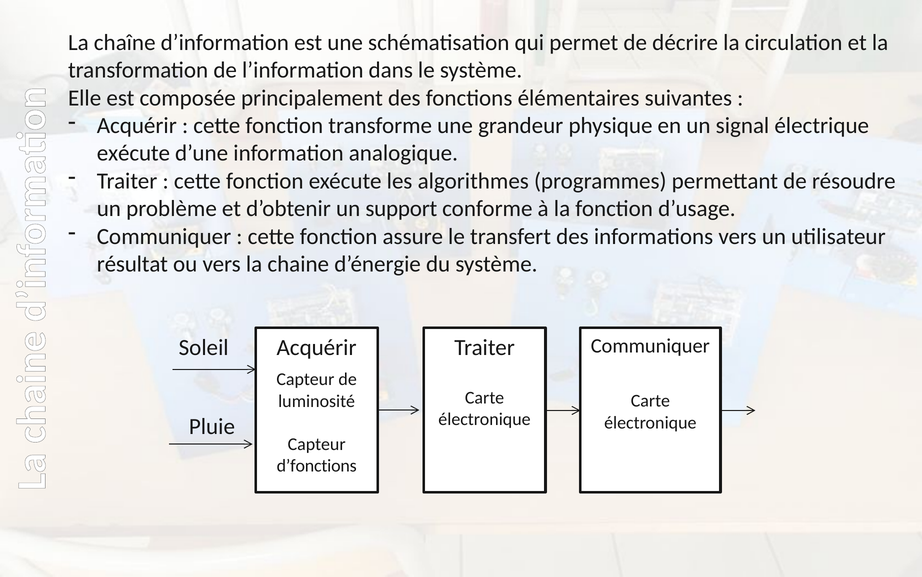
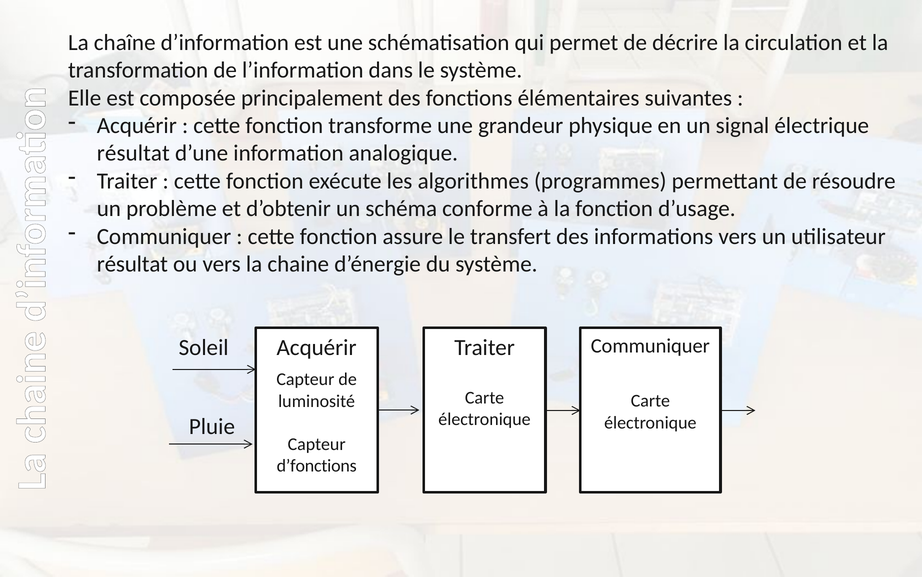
exécute: exécute -> résultat (133, 153)
support: support -> schéma (401, 208)
